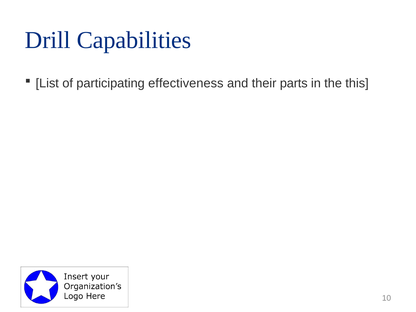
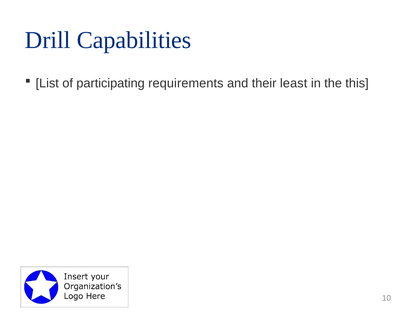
effectiveness: effectiveness -> requirements (186, 83)
parts: parts -> least (294, 83)
